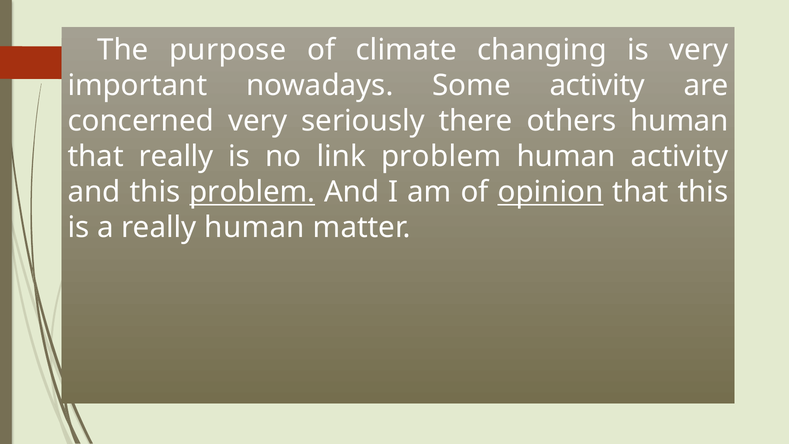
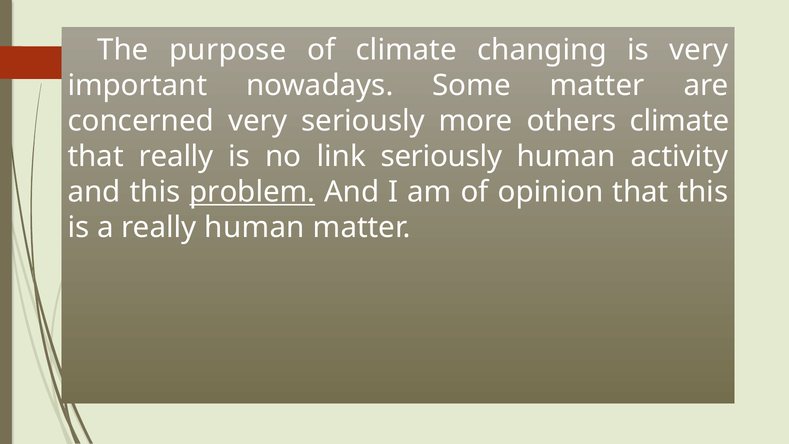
Some activity: activity -> matter (597, 85)
there: there -> more (476, 121)
others human: human -> climate (680, 121)
link problem: problem -> seriously (441, 156)
opinion underline: present -> none (551, 192)
